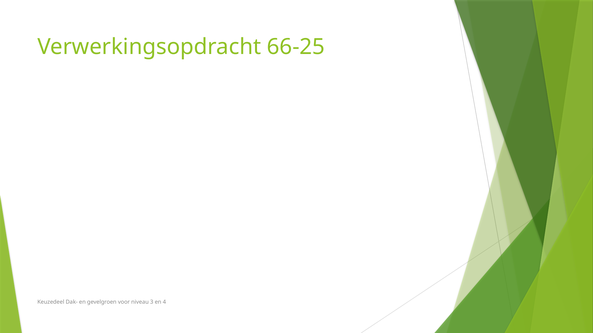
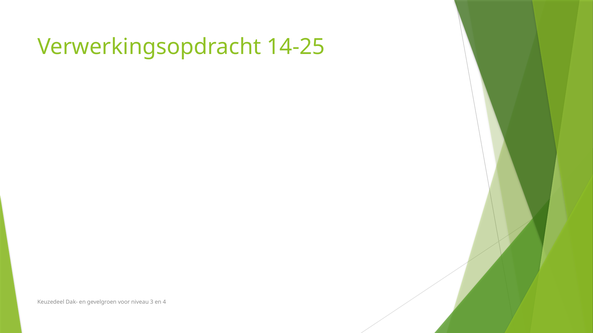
66-25: 66-25 -> 14-25 (296, 47)
